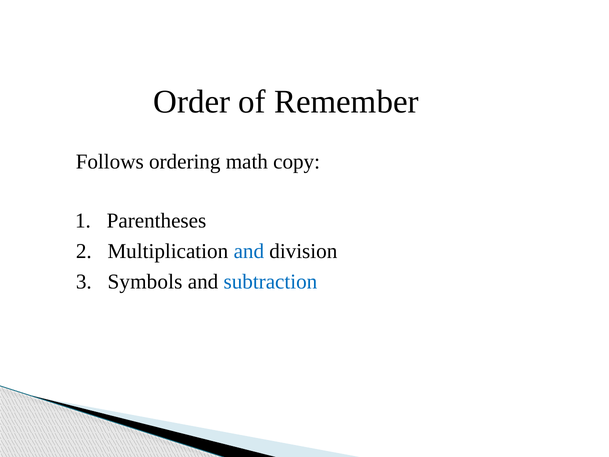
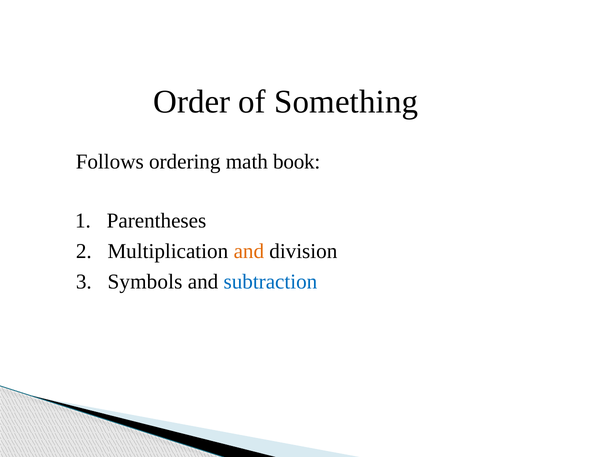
Remember: Remember -> Something (346, 102)
copy: copy -> book (297, 162)
and colour: blue -> orange (249, 251)
